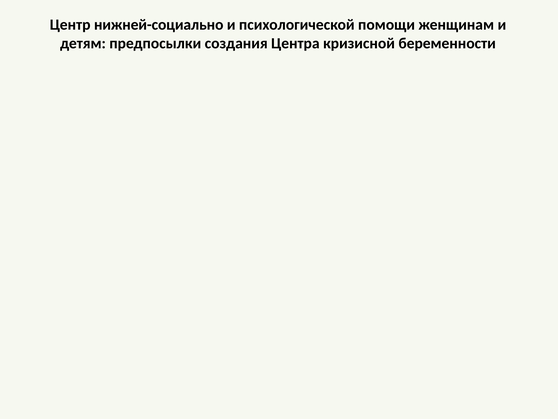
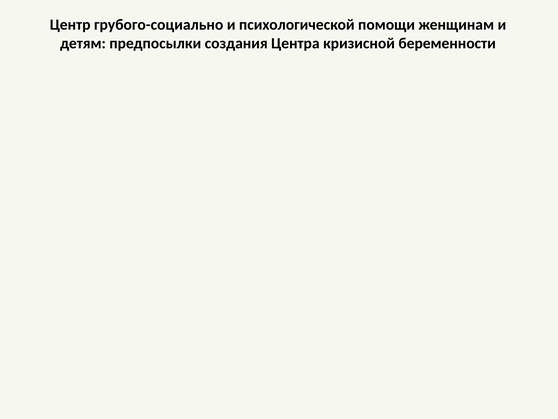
нижней-социально: нижней-социально -> грубого-социально (159, 25)
